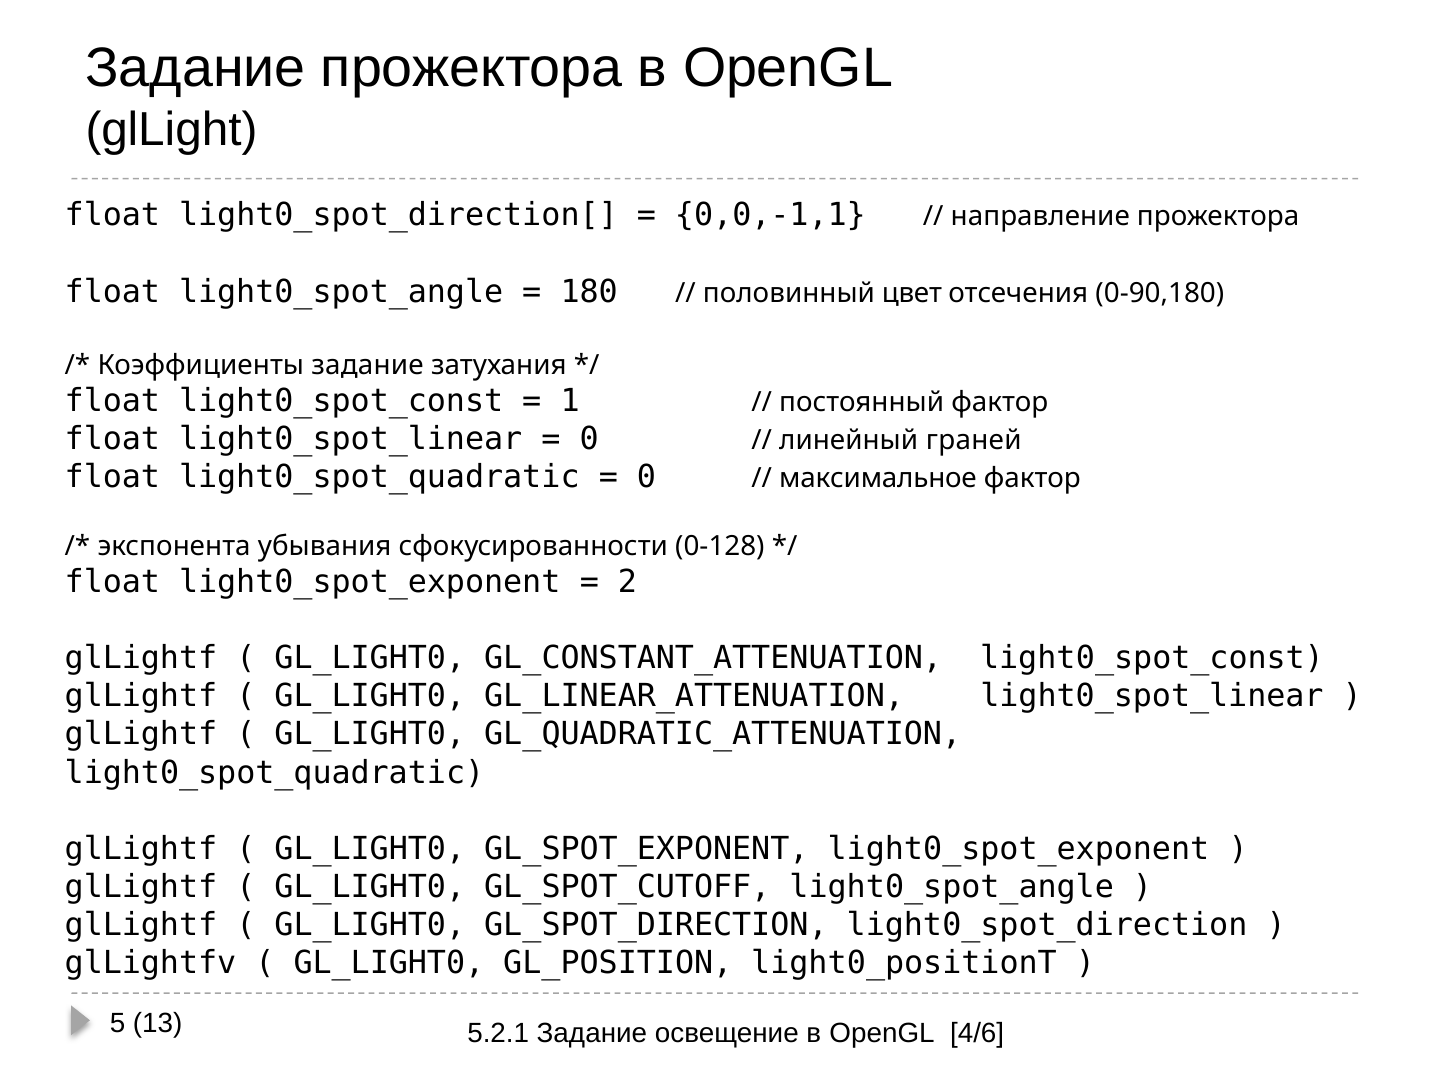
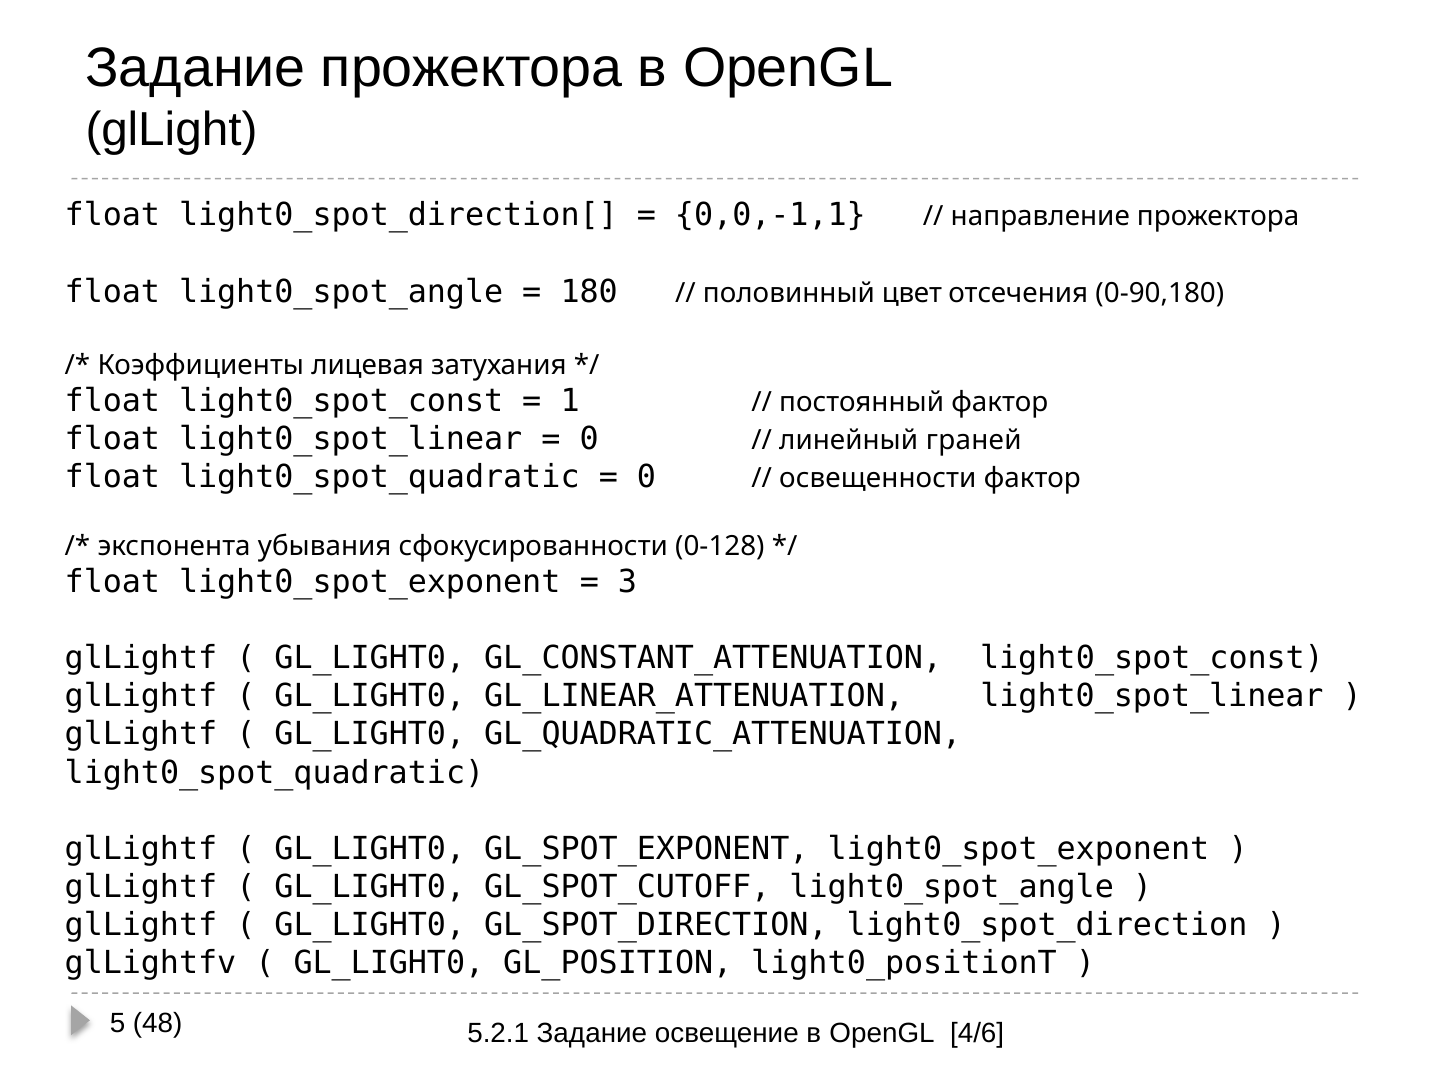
Коэффициенты задание: задание -> лицевая (368, 365)
максимальное: максимальное -> освещенности (878, 479)
2: 2 -> 3 (627, 582)
13: 13 -> 48 (158, 1024)
